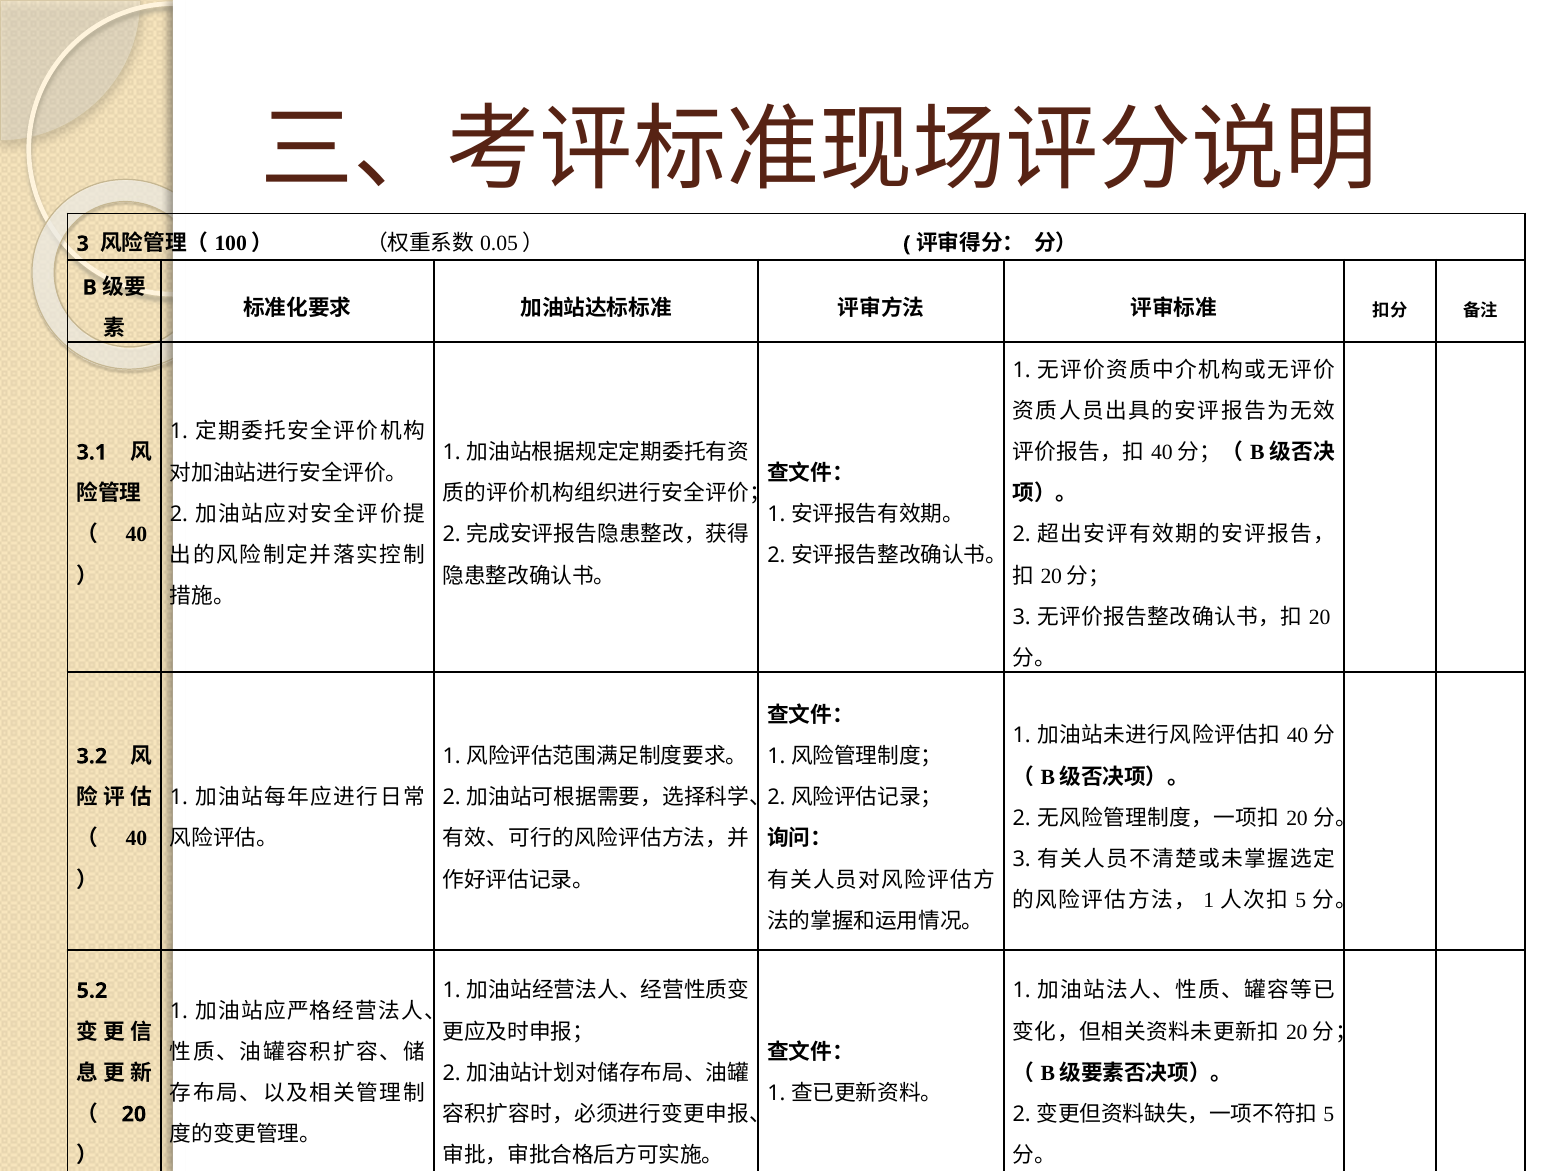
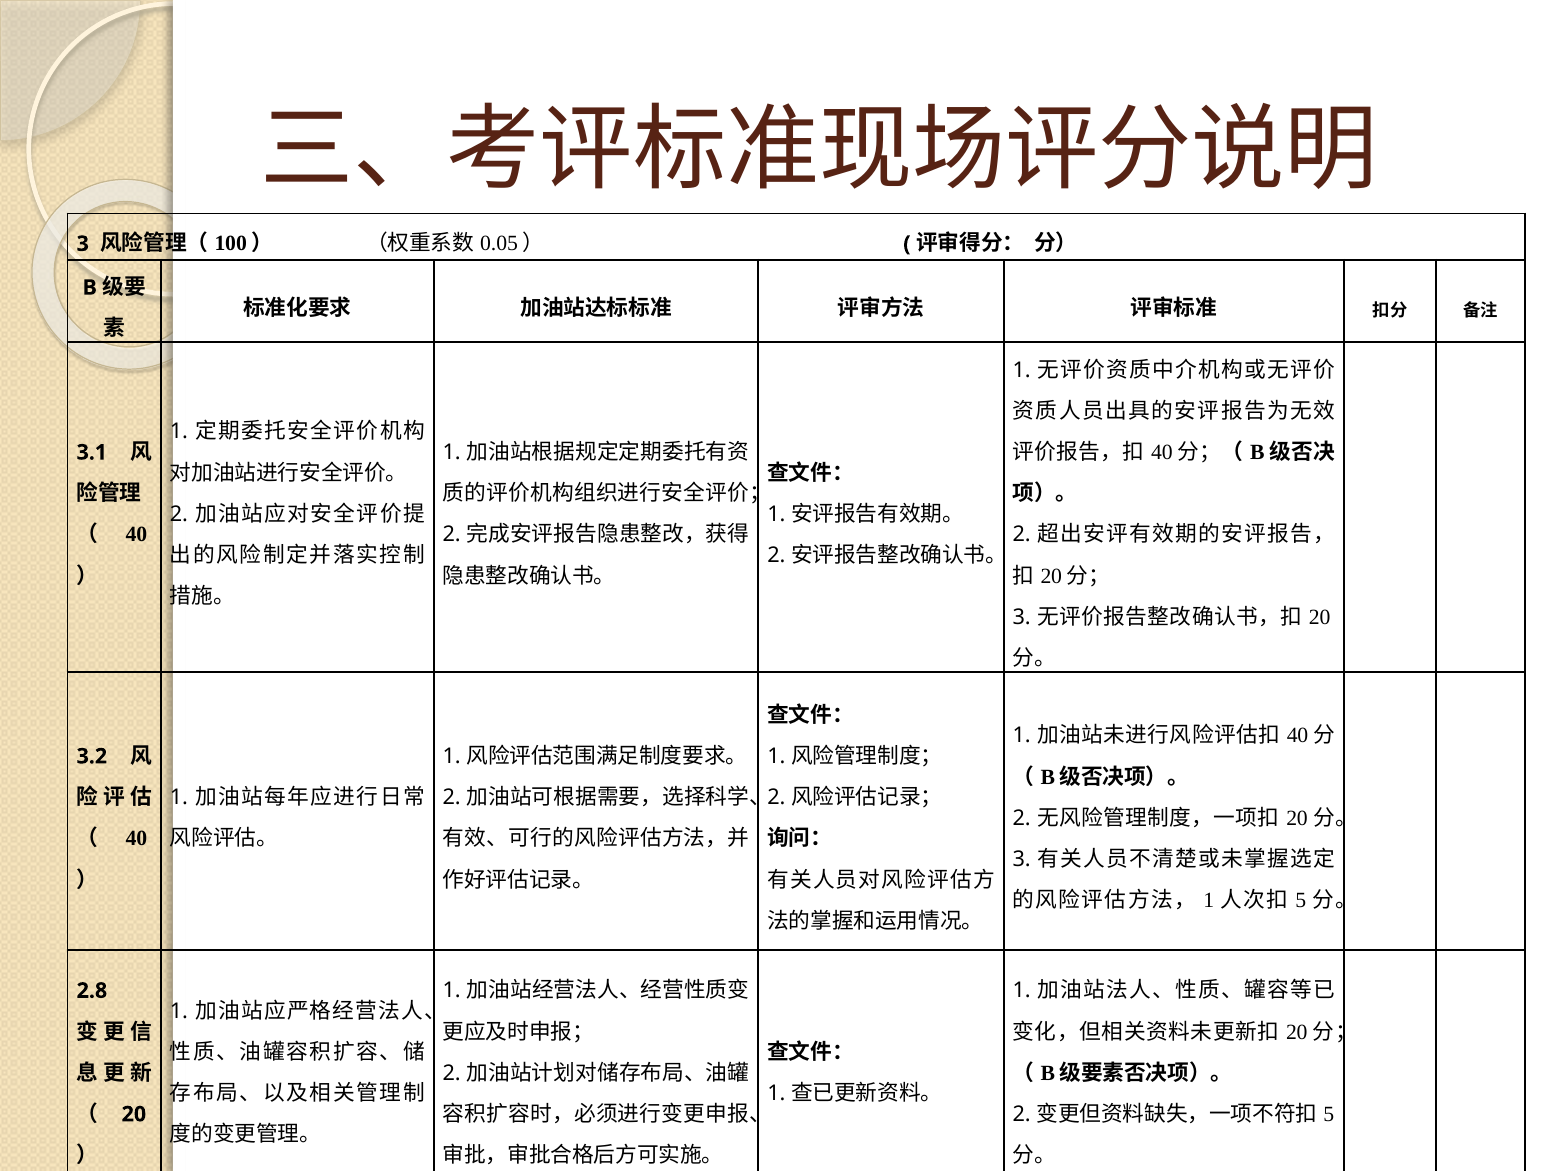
5.2: 5.2 -> 2.8 (92, 990)
